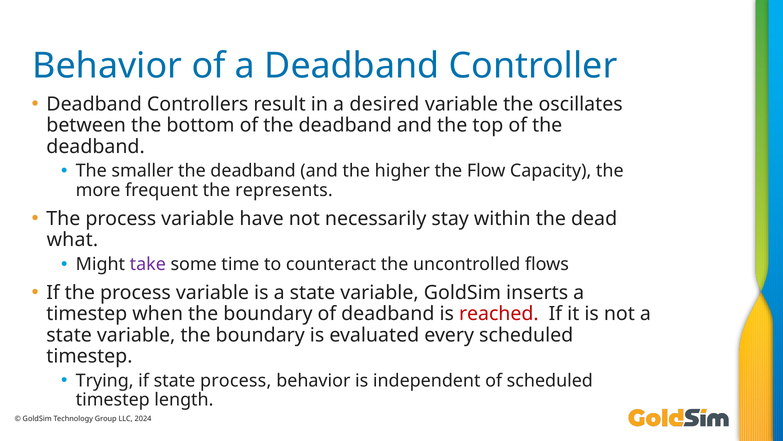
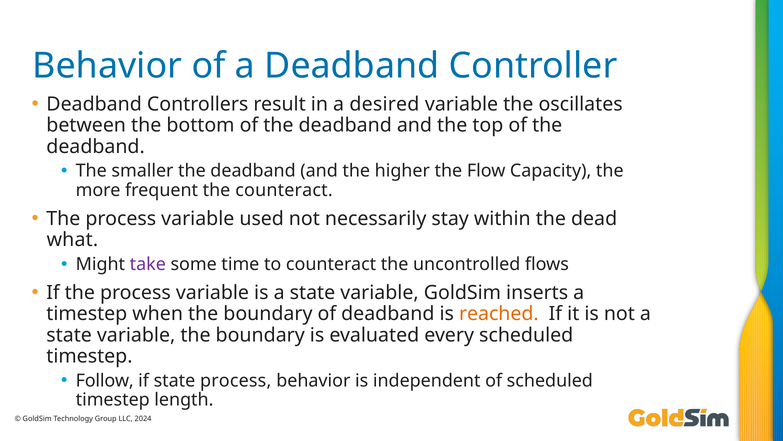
the represents: represents -> counteract (284, 190)
have: have -> used (262, 219)
reached colour: red -> orange (499, 314)
Trying: Trying -> Follow (105, 380)
